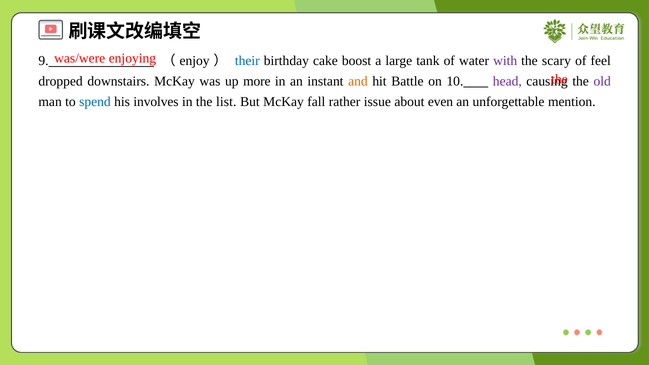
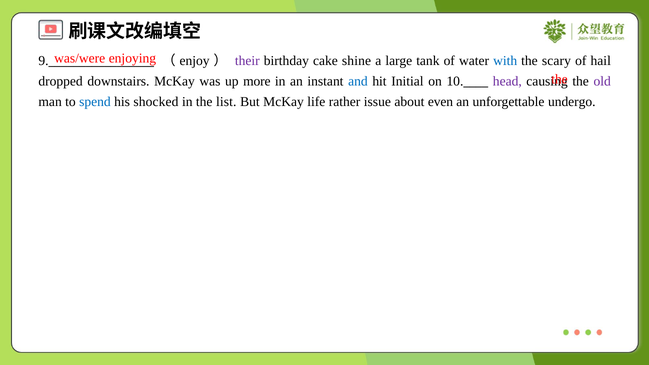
their colour: blue -> purple (247, 61)
boost: boost -> shine (357, 61)
with colour: purple -> blue (505, 61)
feel: feel -> hail (601, 61)
and colour: orange -> blue (358, 81)
Battle: Battle -> Initial (407, 81)
involves: involves -> shocked (156, 102)
fall: fall -> life (316, 102)
mention: mention -> undergo (572, 102)
